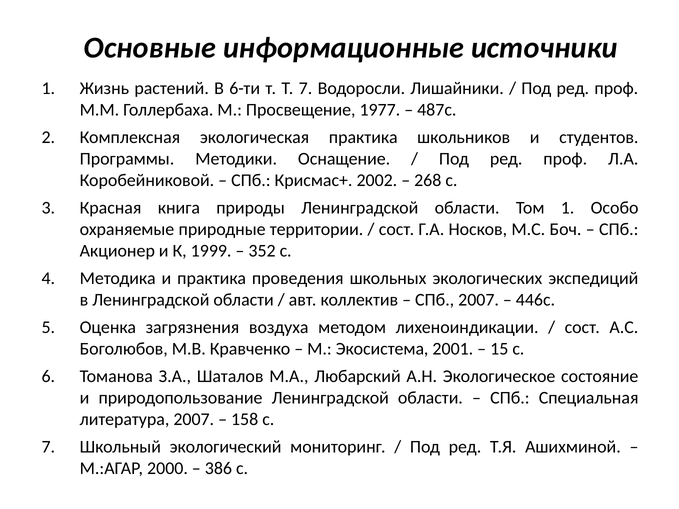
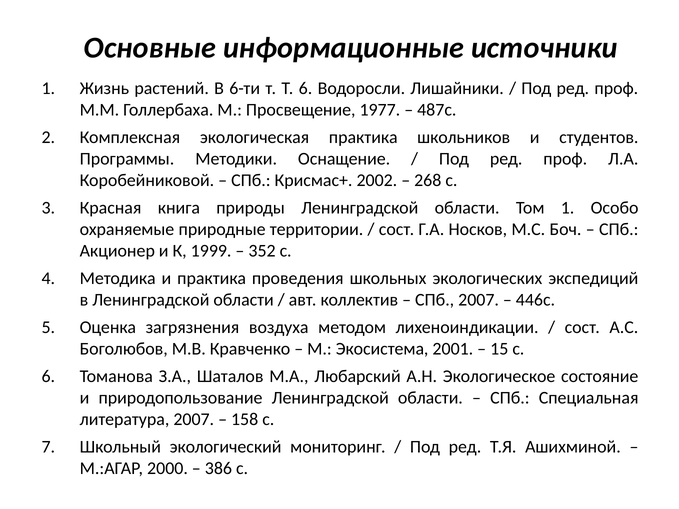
Т 7: 7 -> 6 (306, 88)
